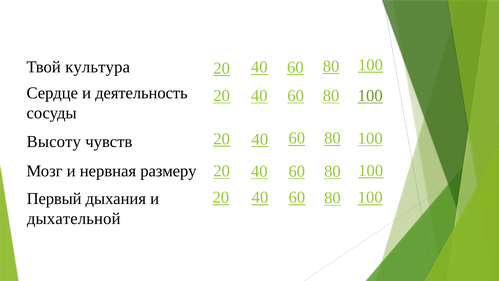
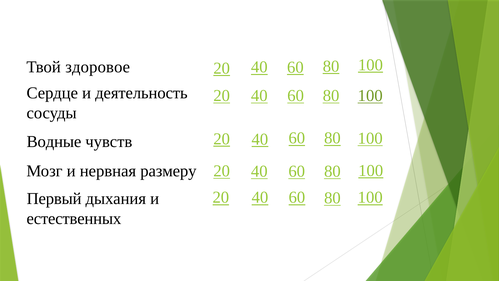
культура: культура -> здоровое (98, 67)
Высоту: Высоту -> Водные (54, 141)
дыхательной: дыхательной -> естественных (74, 219)
